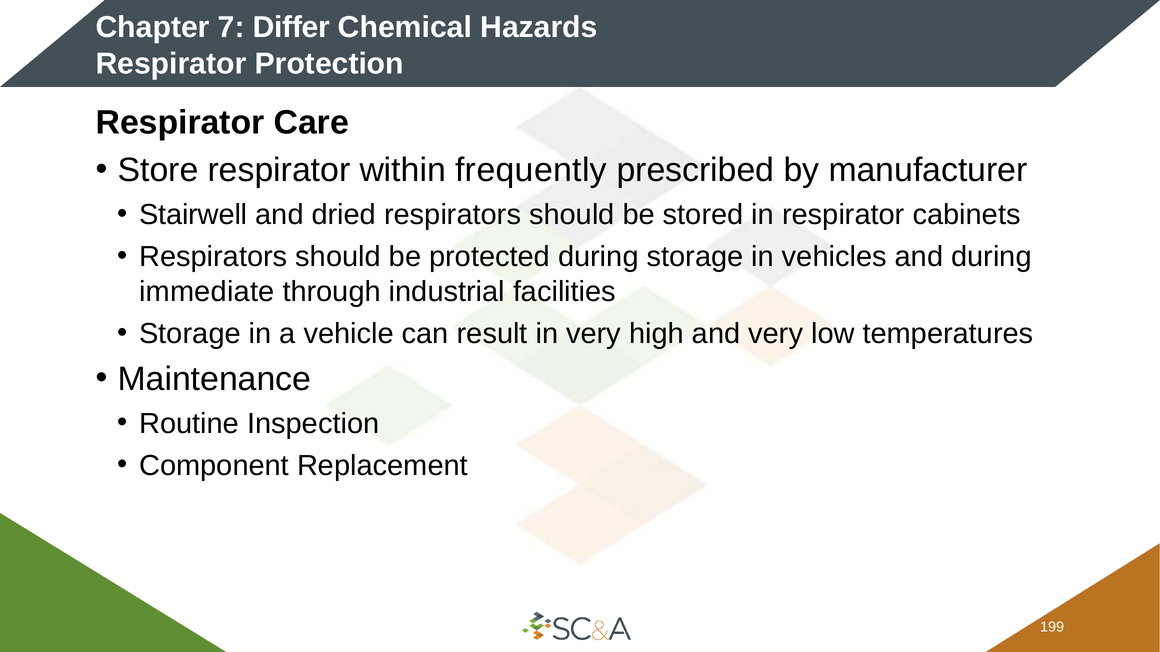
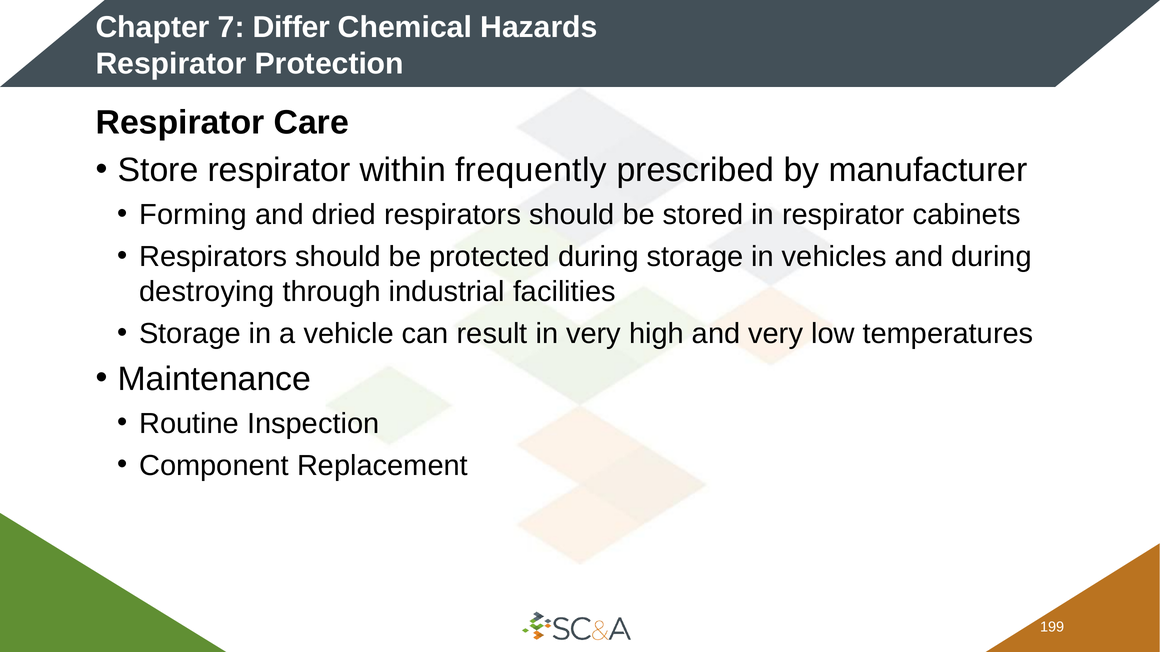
Stairwell: Stairwell -> Forming (193, 215)
immediate: immediate -> destroying (207, 292)
